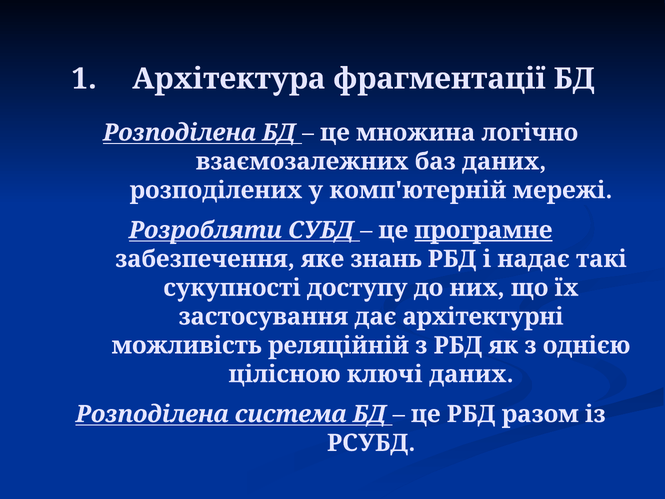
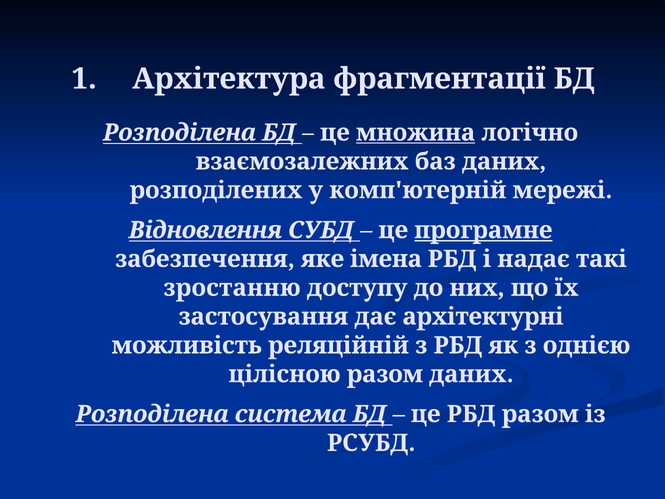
множина underline: none -> present (416, 133)
Розробляти: Розробляти -> Відновлення (205, 230)
знань: знань -> імена (386, 259)
сукупності: сукупності -> зростанню (232, 288)
цілісною ключі: ключі -> разом (385, 374)
